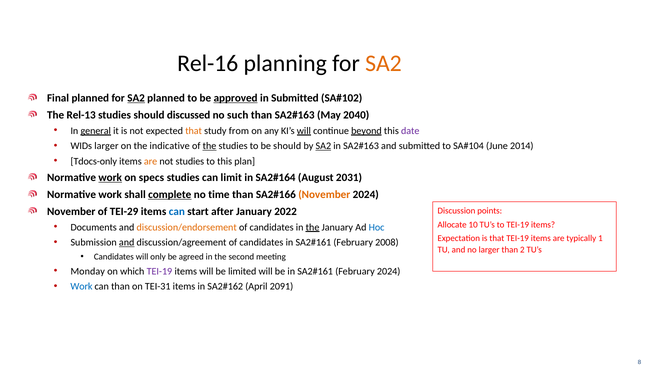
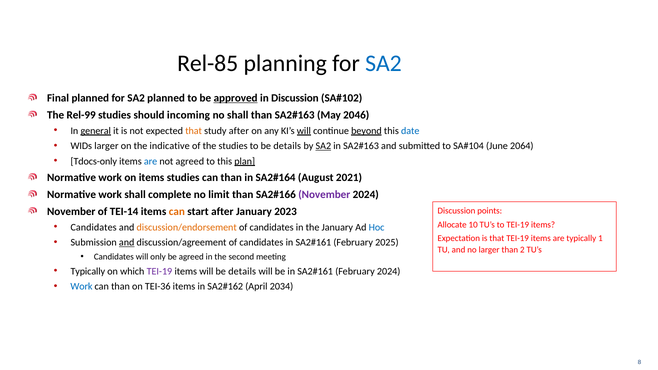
Rel-16: Rel-16 -> Rel-85 (208, 63)
SA2 colour: orange -> blue (383, 63)
SA2 underline: present -> none (136, 98)
in Submitted: Submitted -> Discussion (295, 98)
Rel-13: Rel-13 -> Rel-99 (81, 115)
discussed: discussed -> incoming (189, 115)
no such: such -> shall (238, 115)
2040: 2040 -> 2046 (356, 115)
study from: from -> after (239, 131)
date colour: purple -> blue (410, 131)
the underline: present -> none (209, 146)
to be should: should -> details (287, 146)
2014: 2014 -> 2064 (522, 146)
are colour: orange -> blue (151, 161)
not studies: studies -> agreed (190, 161)
plan underline: none -> present (245, 161)
work underline: present -> none (110, 178)
on specs: specs -> items (152, 178)
studies can limit: limit -> than (231, 178)
2031: 2031 -> 2021 (349, 178)
complete underline: present -> none (170, 195)
time: time -> limit (219, 195)
November colour: orange -> purple (324, 195)
TEI-29: TEI-29 -> TEI-14 (124, 211)
can colour: blue -> orange (177, 211)
2022: 2022 -> 2023 (286, 211)
Documents: Documents -> Candidates (94, 227)
the underline: present -> none (313, 227)
2008: 2008 -> 2025 (387, 243)
Monday: Monday -> Typically (88, 271)
will be limited: limited -> details (242, 271)
TEI-31: TEI-31 -> TEI-36 (158, 287)
2091: 2091 -> 2034 (281, 287)
